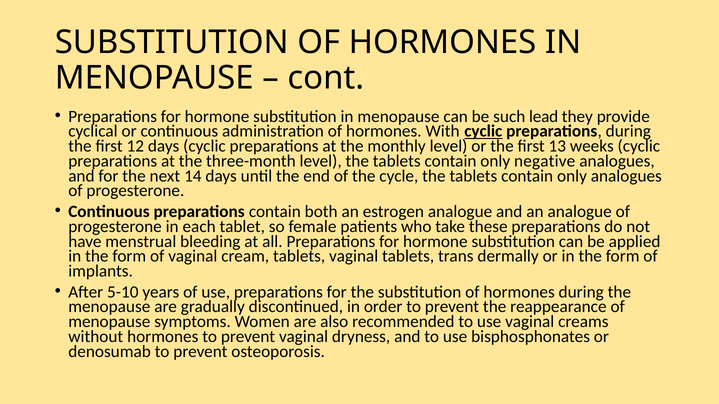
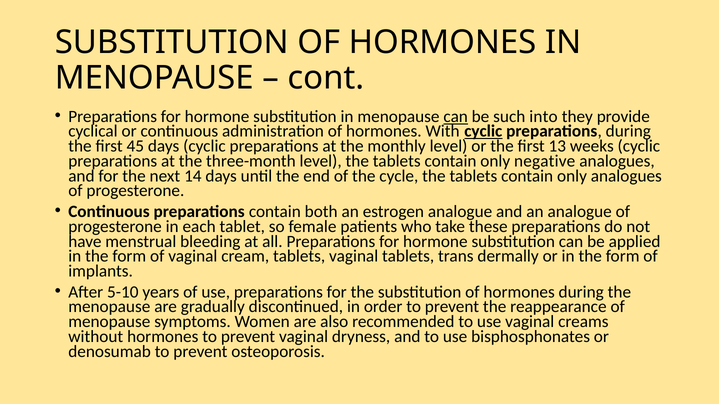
can underline: none -> present (456, 117)
lead: lead -> into (543, 117)
12: 12 -> 45 (135, 146)
